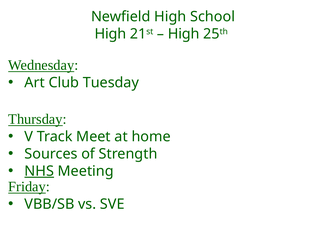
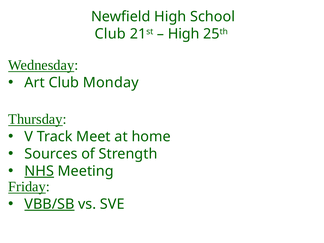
High: High -> Club (110, 34)
Tuesday: Tuesday -> Monday (111, 83)
VBB/SB underline: none -> present (49, 204)
